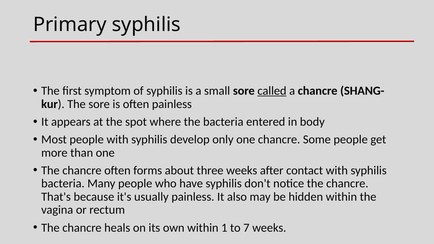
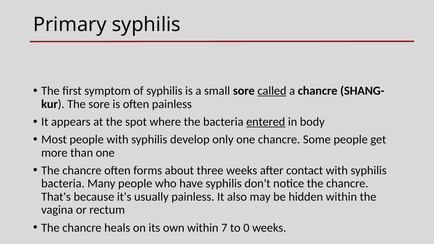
entered underline: none -> present (266, 122)
1: 1 -> 7 (224, 228)
7: 7 -> 0 (246, 228)
